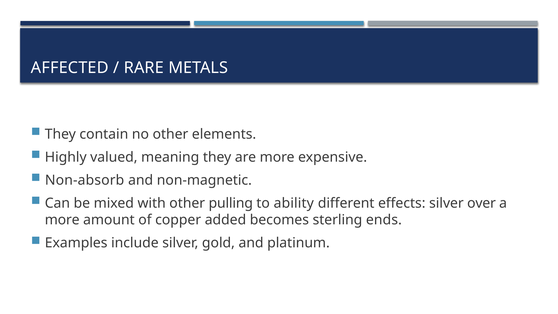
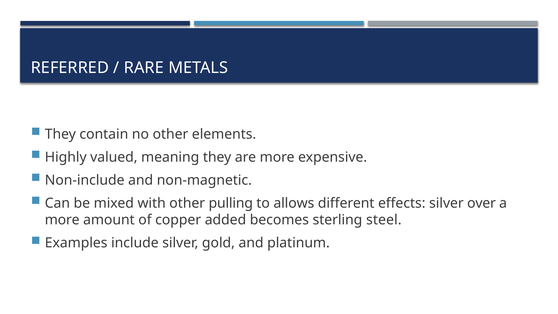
AFFECTED: AFFECTED -> REFERRED (70, 68)
Non-absorb: Non-absorb -> Non-include (85, 180)
ability: ability -> allows (294, 203)
ends: ends -> steel (384, 220)
